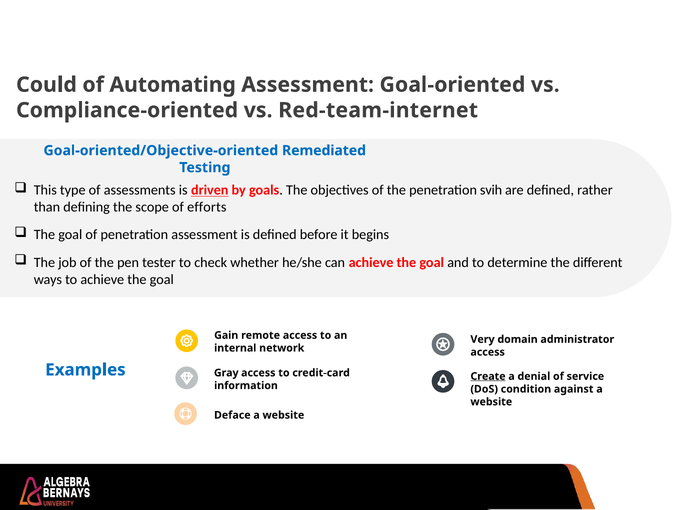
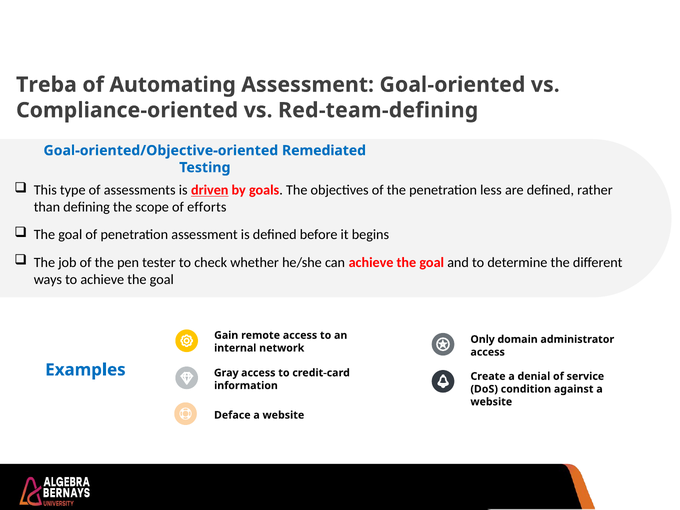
Could: Could -> Treba (46, 85)
Red-team-internet: Red-team-internet -> Red-team-defining (378, 110)
svih: svih -> less (491, 190)
Very: Very -> Only (483, 339)
Create underline: present -> none (488, 376)
